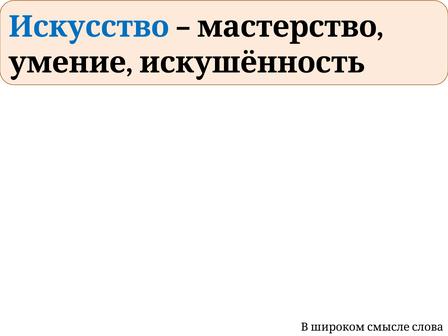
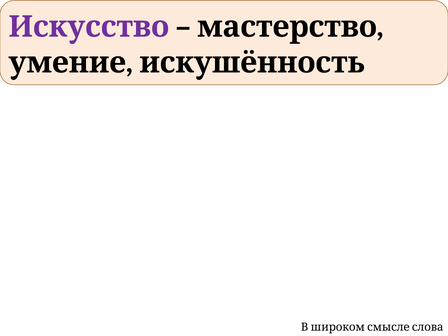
Искусство colour: blue -> purple (89, 27)
